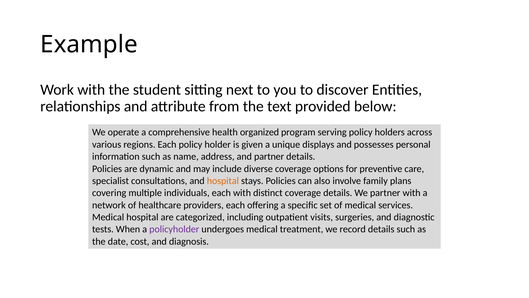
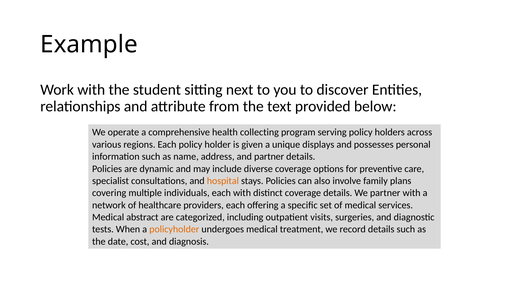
organized: organized -> collecting (259, 132)
Medical hospital: hospital -> abstract (142, 217)
policyholder colour: purple -> orange (174, 229)
